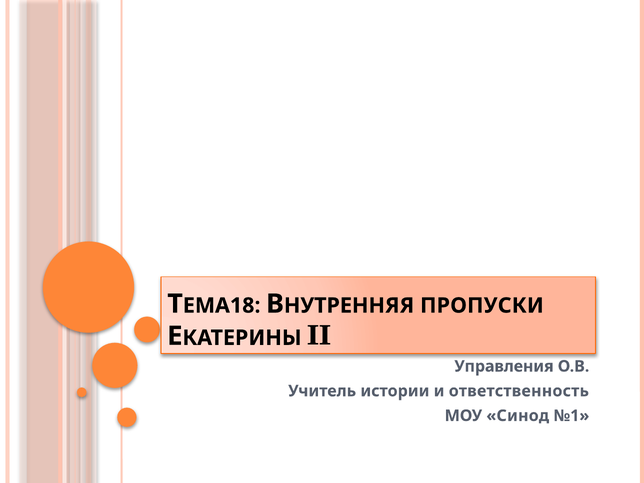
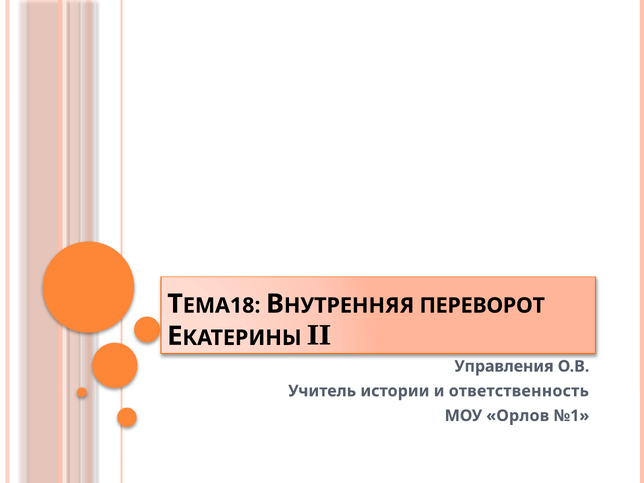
ПРОПУСКИ: ПРОПУСКИ -> ПЕРЕВОРОТ (482, 306)
Синод: Синод -> Орлов (518, 416)
